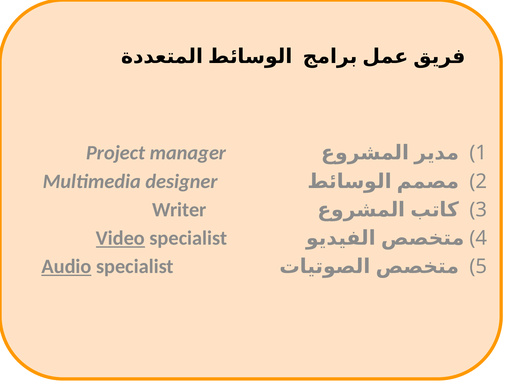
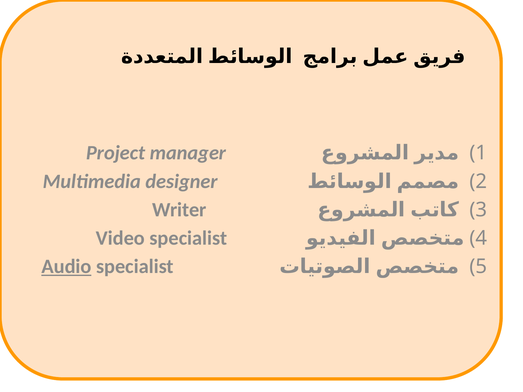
Video underline: present -> none (120, 238)
